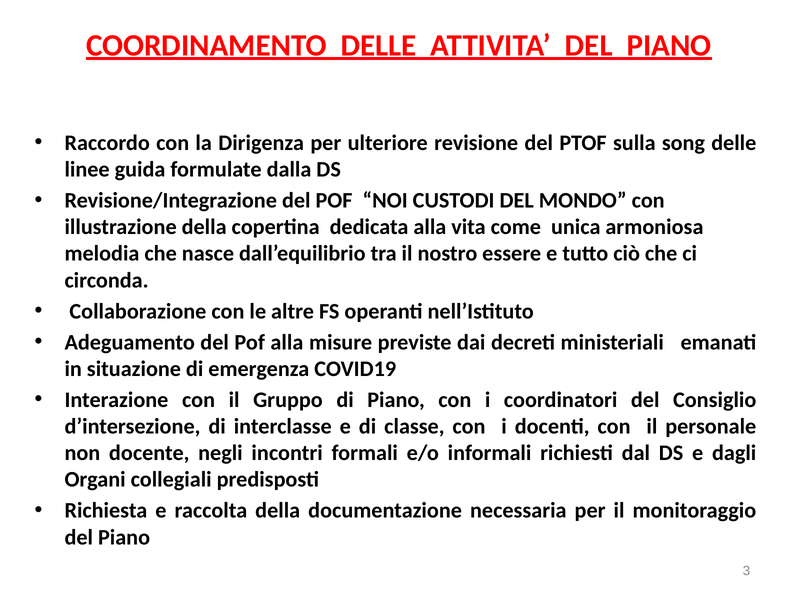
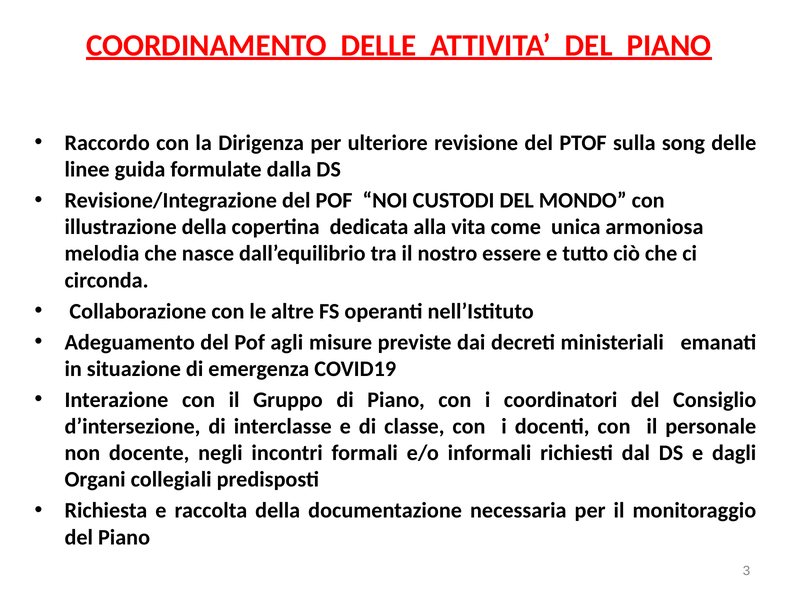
Pof alla: alla -> agli (287, 343)
